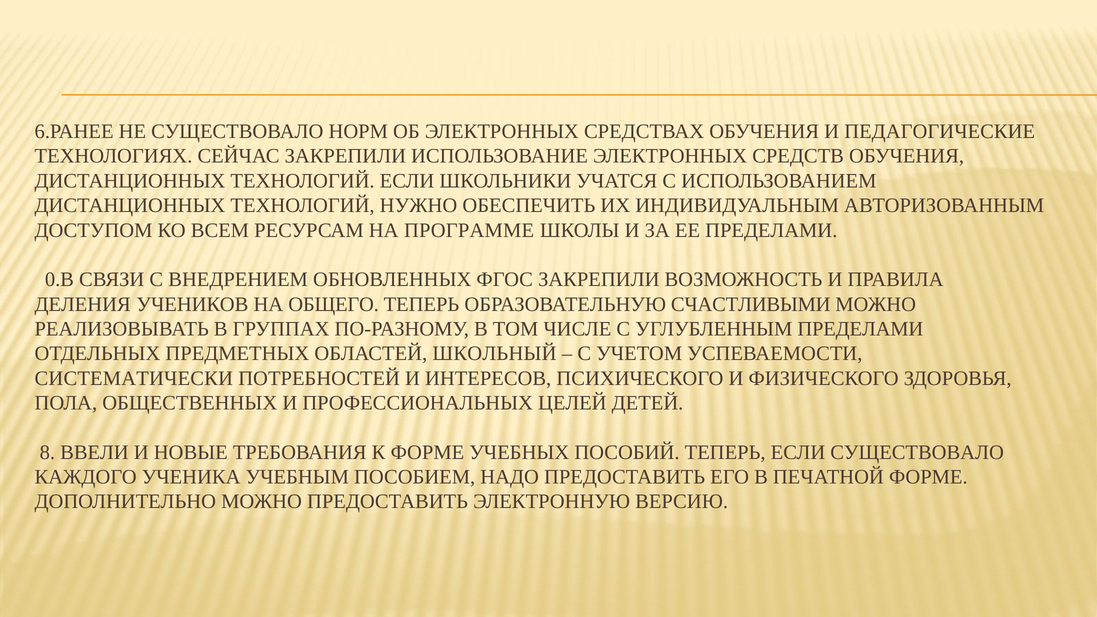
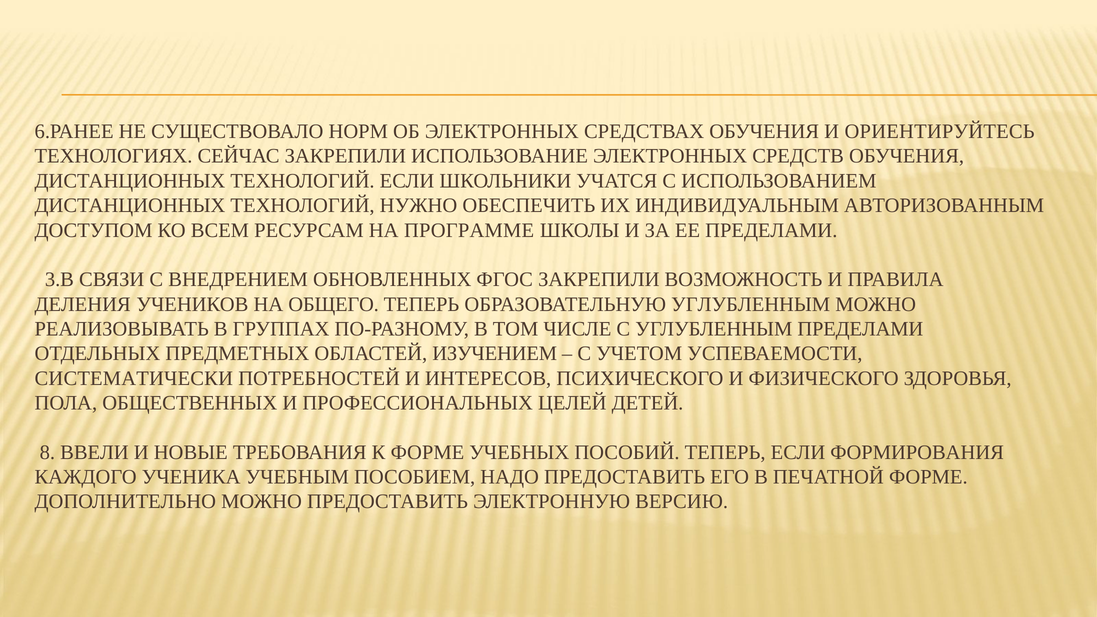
ПЕДАГОГИЧЕСКИЕ: ПЕДАГОГИЧЕСКИЕ -> ОРИЕНТИРУЙТЕСЬ (940, 132)
0.В: 0.В -> 3.В (59, 280)
ОБРАЗОВАТЕЛЬНУЮ СЧАСТЛИВЫМИ: СЧАСТЛИВЫМИ -> УГЛУБЛЕННЫМ (751, 304)
ШКОЛЬНЫЙ: ШКОЛЬНЫЙ -> ИЗУЧЕНИЕМ (495, 354)
ЕСЛИ СУЩЕСТВОВАЛО: СУЩЕСТВОВАЛО -> ФОРМИРОВАНИЯ (917, 452)
